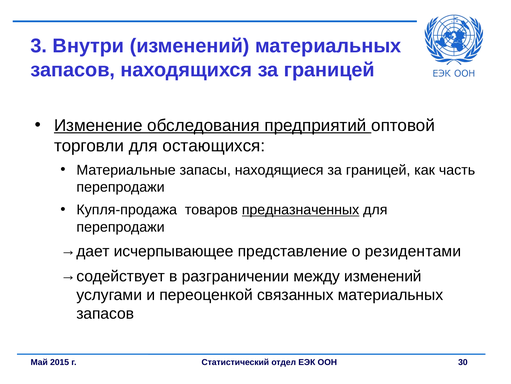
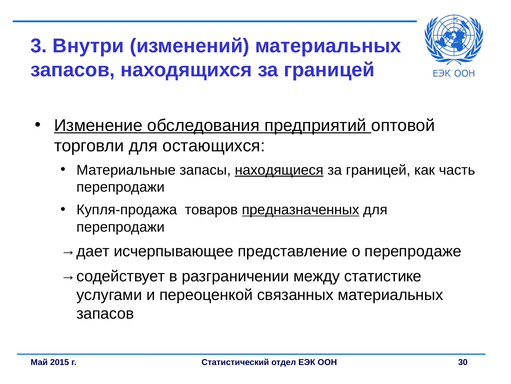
находящиеся underline: none -> present (279, 170)
резидентами: резидентами -> перепродаже (413, 251)
между изменений: изменений -> статистике (383, 276)
